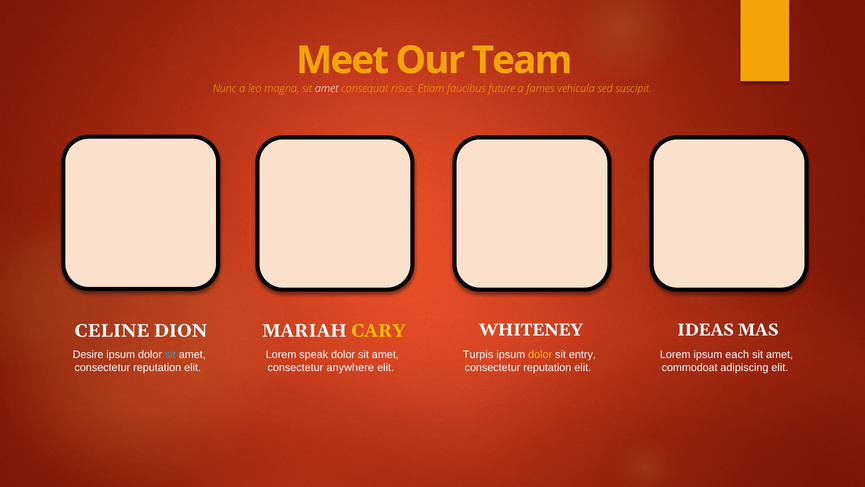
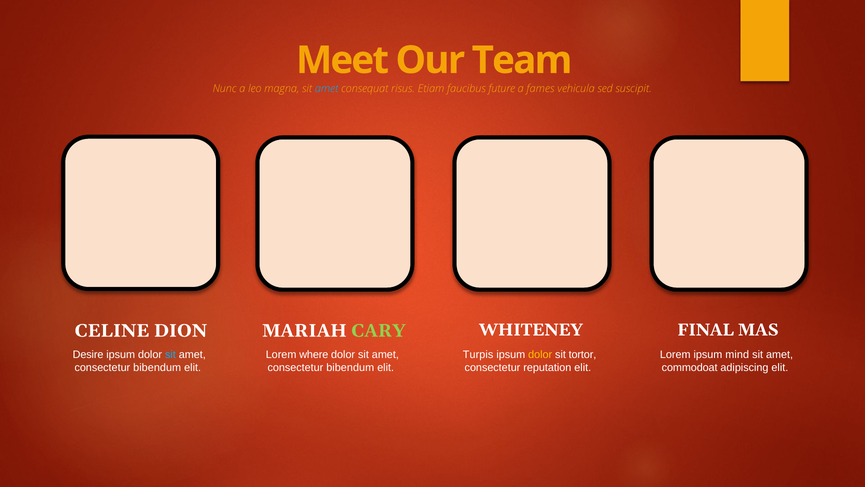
amet colour: white -> light blue (327, 88)
IDEAS: IDEAS -> FINAL (706, 330)
CARY colour: yellow -> light green (378, 330)
speak: speak -> where (314, 355)
entry: entry -> tortor (582, 355)
each: each -> mind (737, 355)
reputation: reputation -> bibendum (157, 368)
anywhere: anywhere -> bibendum (350, 368)
